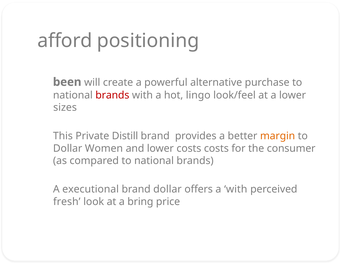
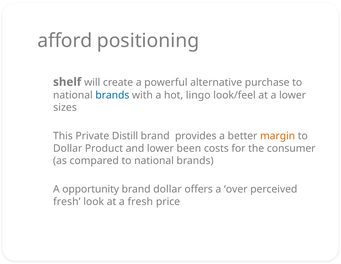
been: been -> shelf (67, 82)
brands colour: red -> blue (112, 95)
Women: Women -> Product (104, 148)
lower costs: costs -> been (189, 148)
executional: executional -> opportunity (91, 189)
a with: with -> over (236, 189)
a bring: bring -> fresh (140, 201)
